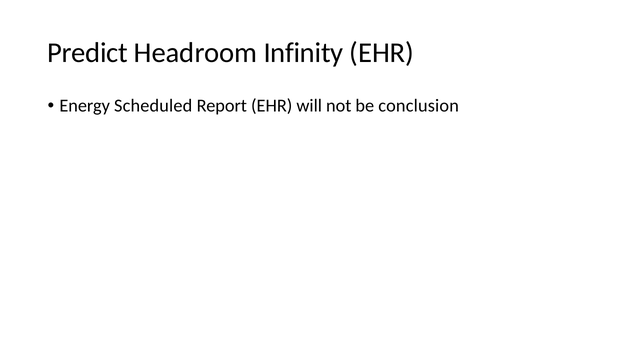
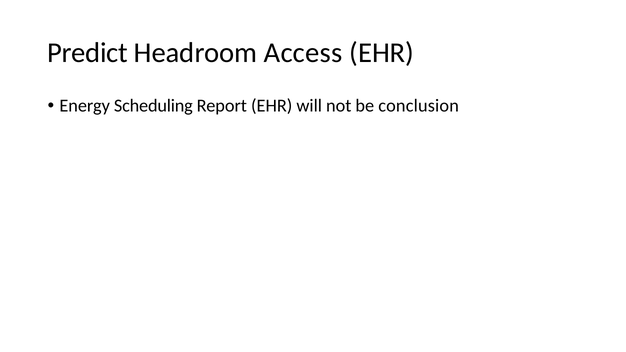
Infinity: Infinity -> Access (303, 53)
Scheduled: Scheduled -> Scheduling (153, 106)
